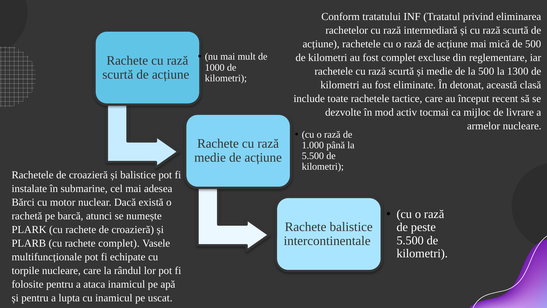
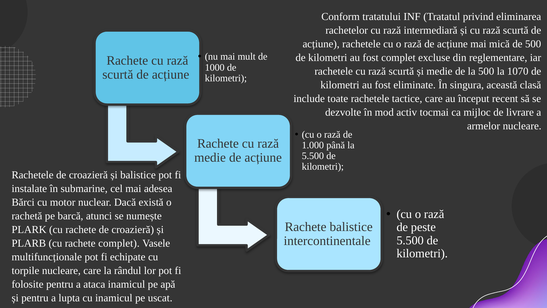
1300: 1300 -> 1070 (518, 71)
detonat: detonat -> singura (467, 85)
